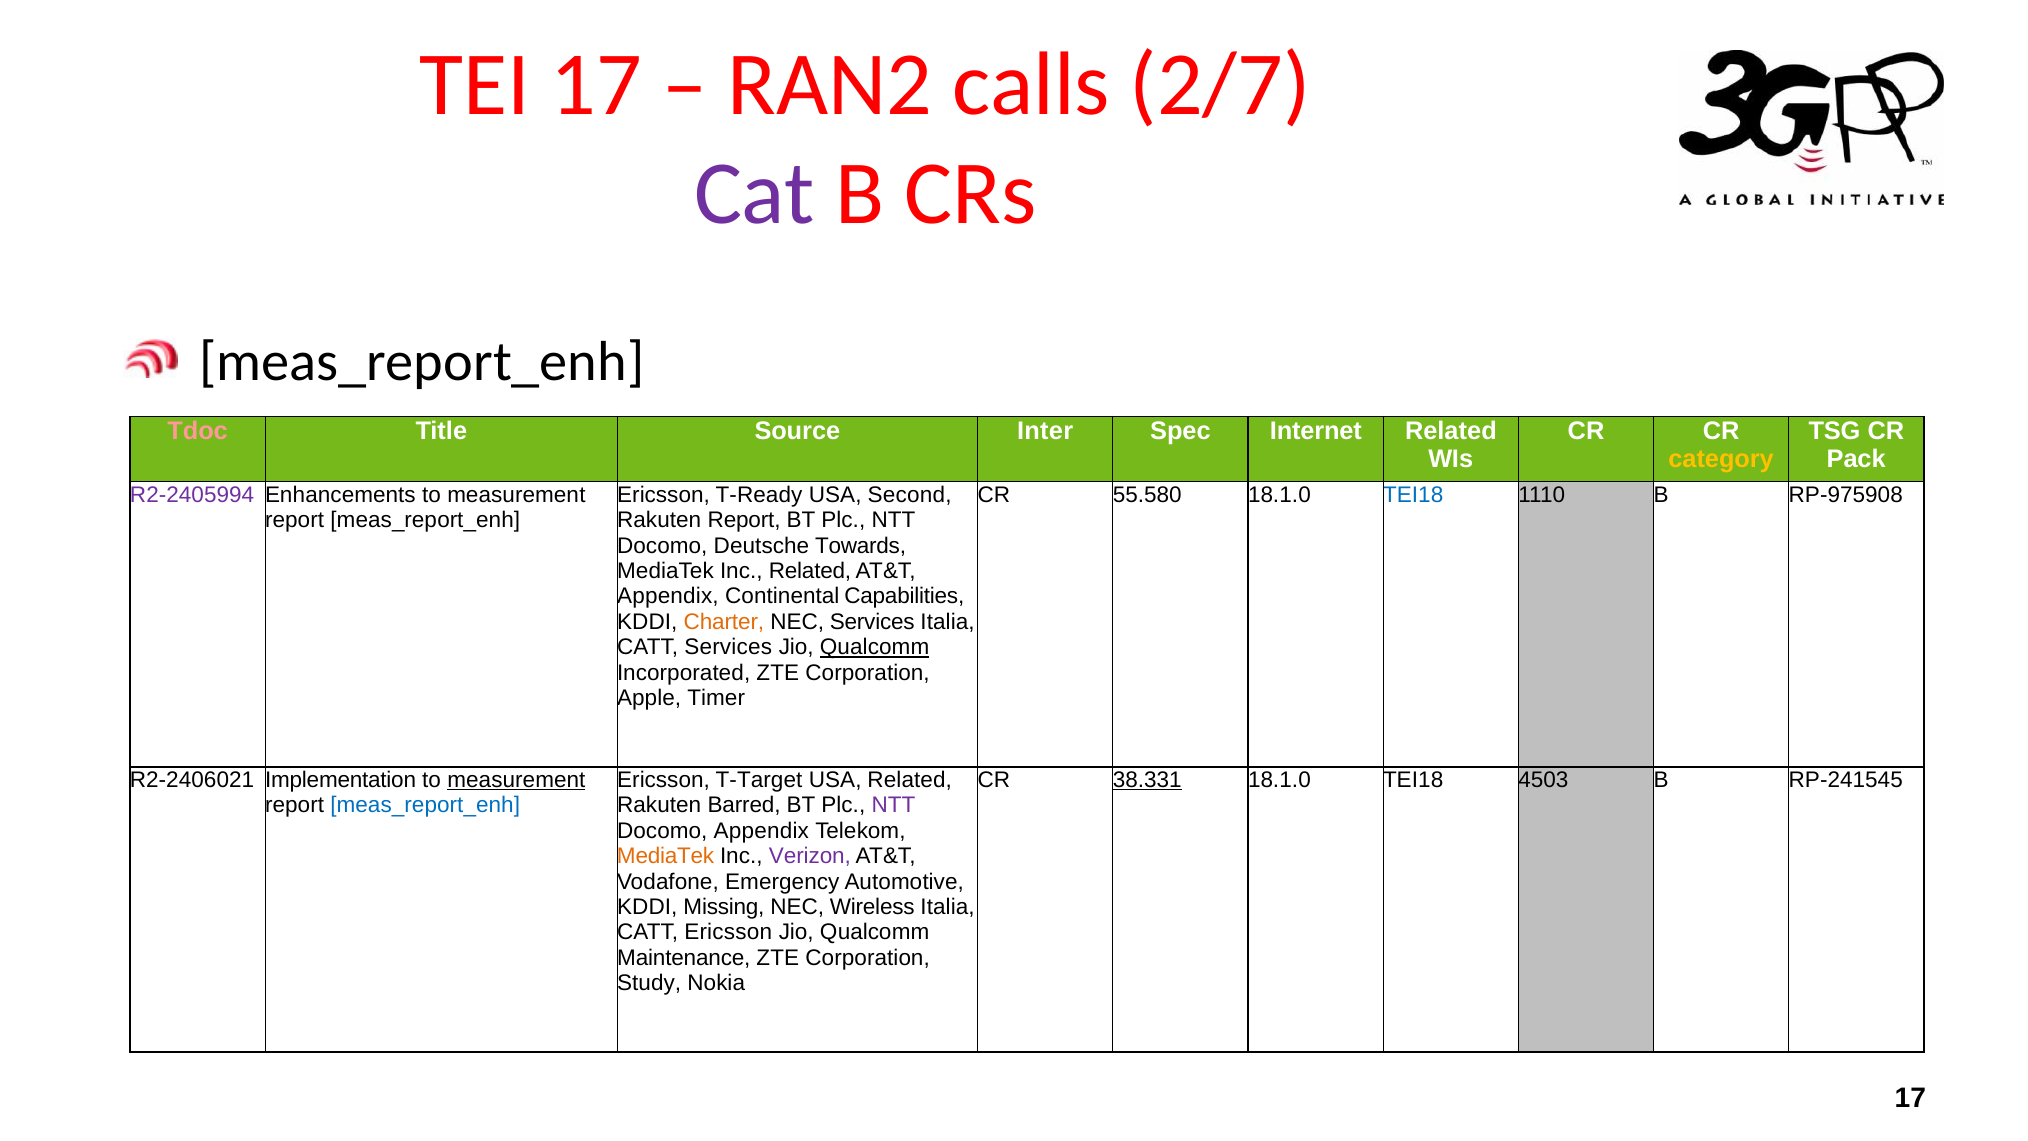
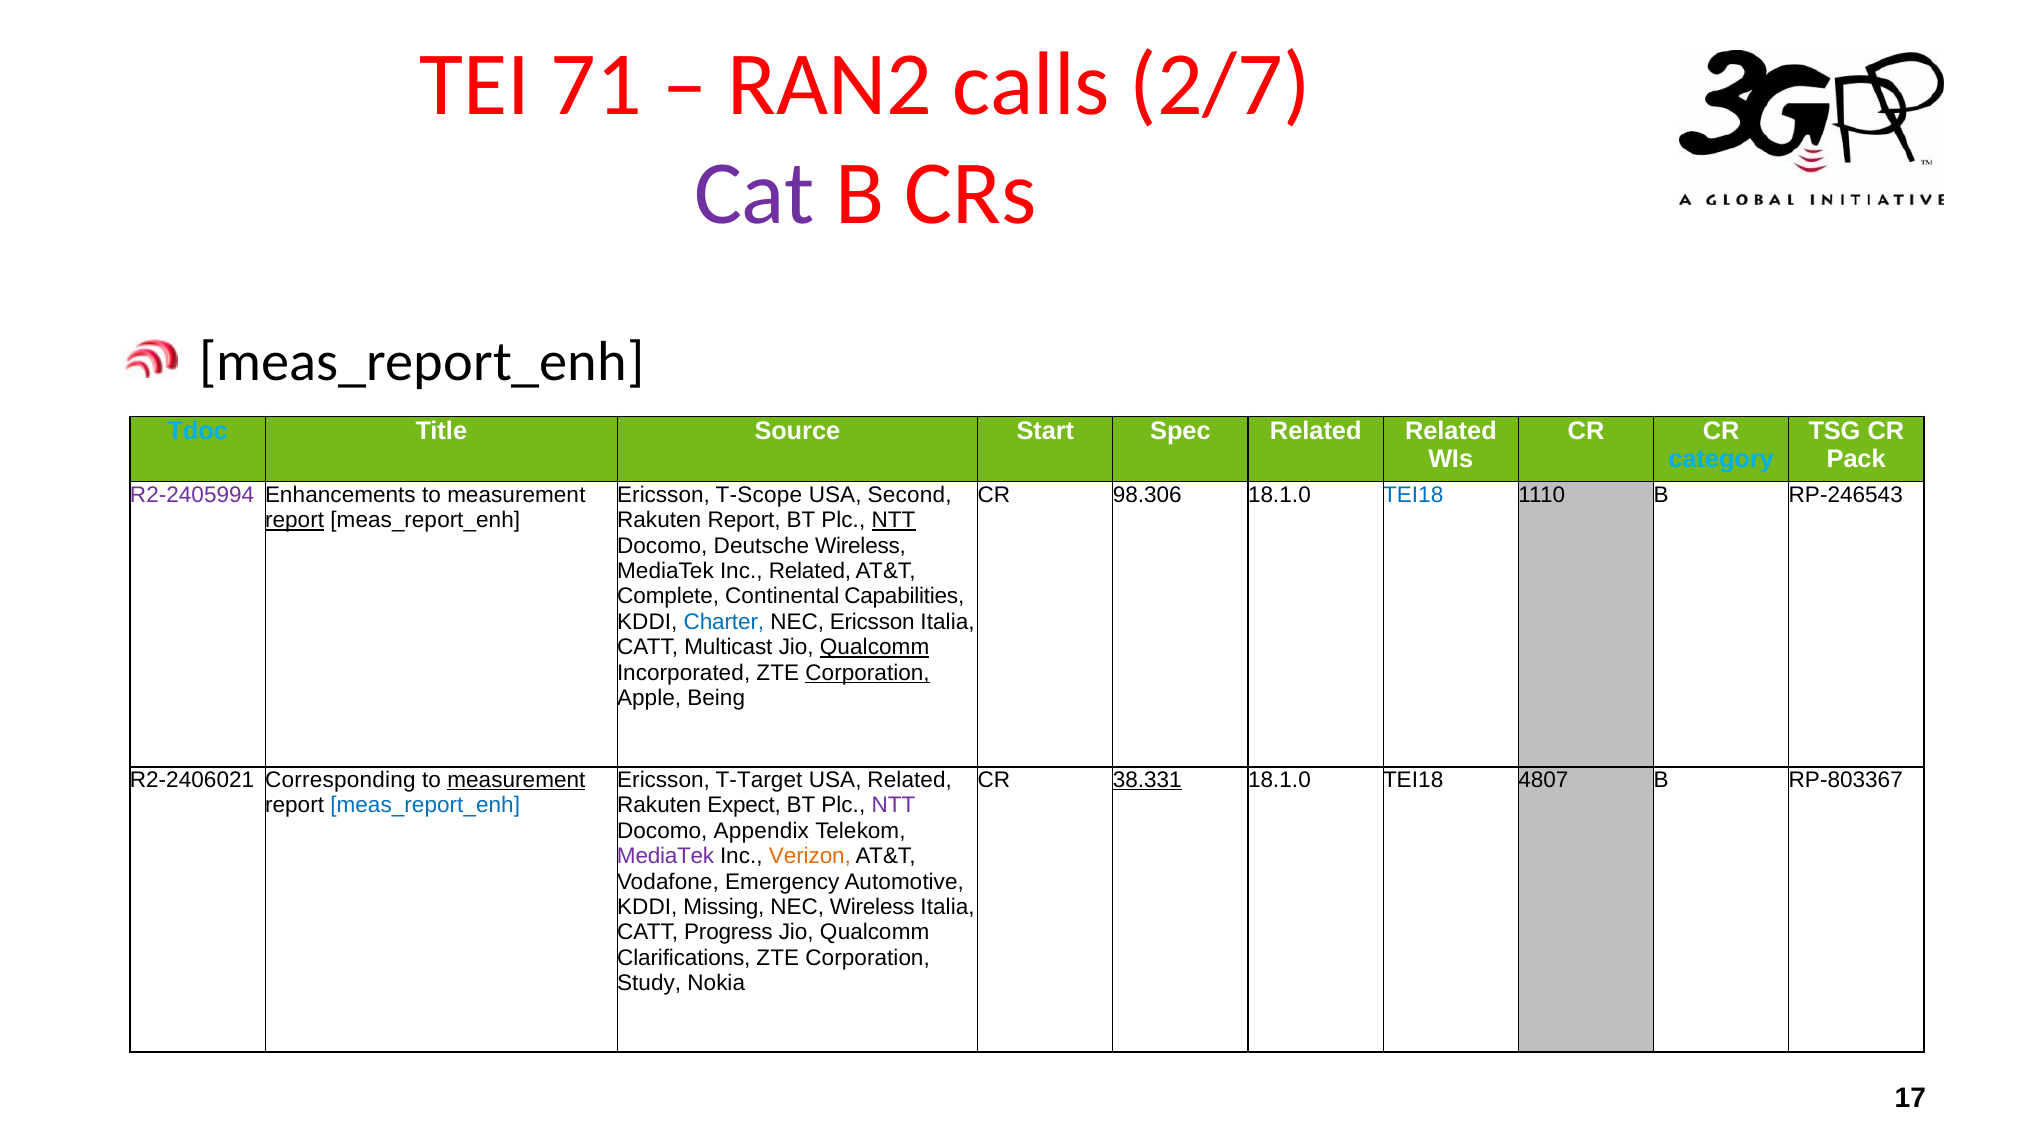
TEI 17: 17 -> 71 (596, 85)
Tdoc colour: pink -> light blue (198, 431)
Inter: Inter -> Start (1045, 431)
Spec Internet: Internet -> Related (1316, 431)
category colour: yellow -> light blue (1721, 459)
T-Ready: T-Ready -> T-Scope (759, 495)
55.580: 55.580 -> 98.306 (1147, 495)
RP-975908: RP-975908 -> RP-246543 (1846, 495)
report underline: none -> present (295, 520)
NTT underline: none -> present (893, 520)
Deutsche Towards: Towards -> Wireless (861, 546)
Appendix: Appendix -> Complete (668, 596)
Charter colour: orange -> blue (724, 622)
NEC Services: Services -> Ericsson (872, 622)
CATT Services: Services -> Multicast (728, 647)
Corporation underline: none -> present (868, 673)
Timer: Timer -> Being (716, 698)
Implementation: Implementation -> Corresponding (340, 780)
4503: 4503 -> 4807 (1543, 780)
RP-241545: RP-241545 -> RP-803367 (1846, 780)
Barred: Barred -> Expect (744, 805)
MediaTek colour: orange -> purple (666, 856)
Verizon colour: purple -> orange (810, 856)
CATT Ericsson: Ericsson -> Progress (728, 932)
Maintenance: Maintenance -> Clarifications (684, 958)
